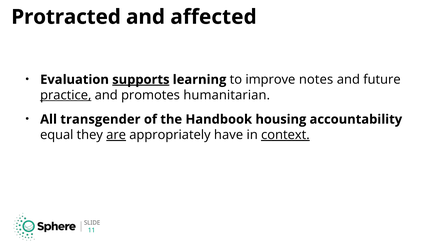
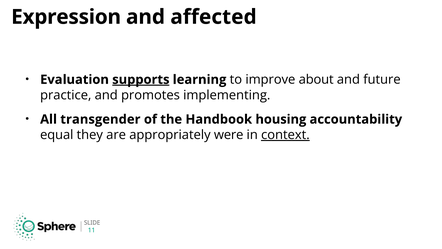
Protracted: Protracted -> Expression (66, 17)
notes: notes -> about (316, 79)
practice underline: present -> none (66, 95)
humanitarian: humanitarian -> implementing (227, 95)
are underline: present -> none (116, 135)
have: have -> were (229, 135)
